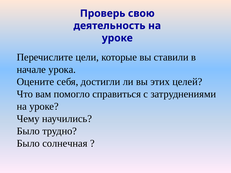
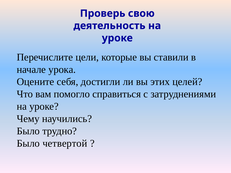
солнечная: солнечная -> четвертой (65, 143)
